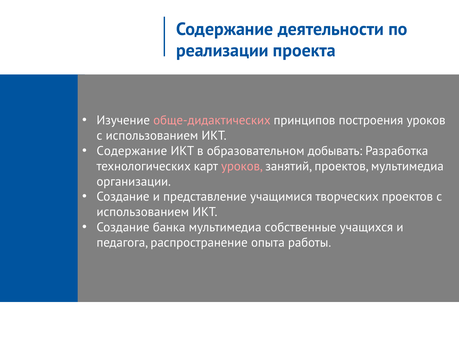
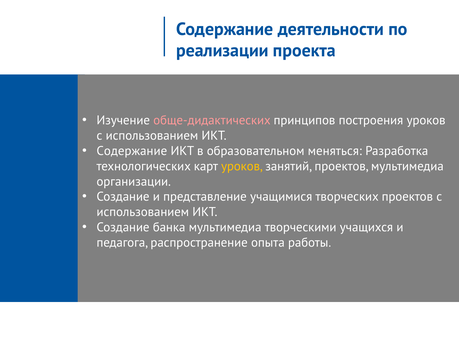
добывать: добывать -> меняться (335, 151)
уроков colour: pink -> yellow (242, 166)
собственные: собственные -> творческими (301, 228)
